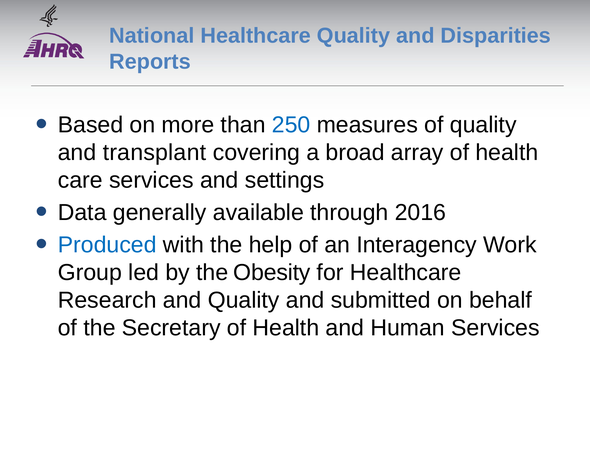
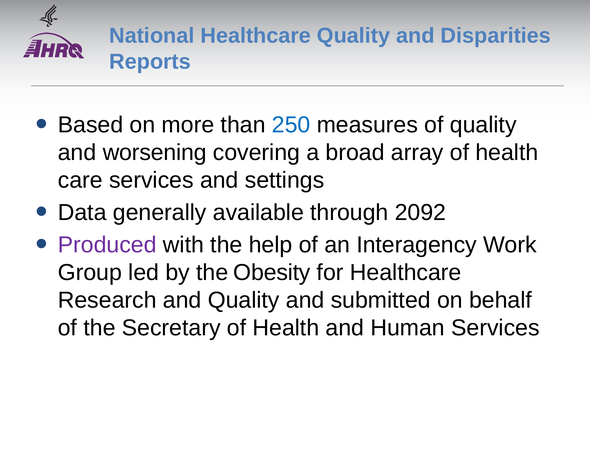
transplant: transplant -> worsening (155, 152)
2016: 2016 -> 2092 (420, 212)
Produced colour: blue -> purple (107, 245)
